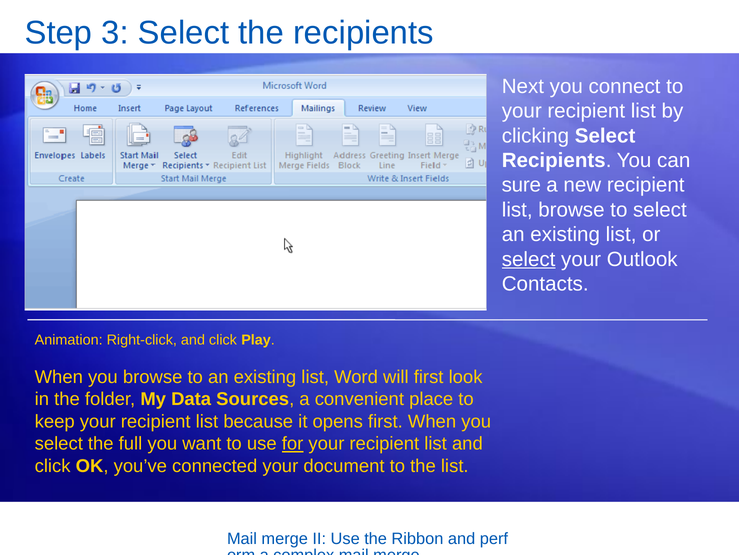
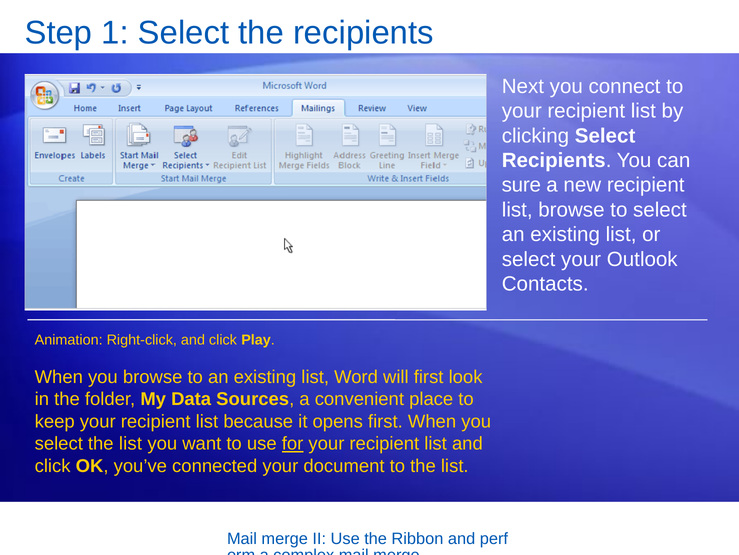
3: 3 -> 1 (115, 33)
select underline: present -> none (529, 259)
select the full: full -> list (130, 443)
